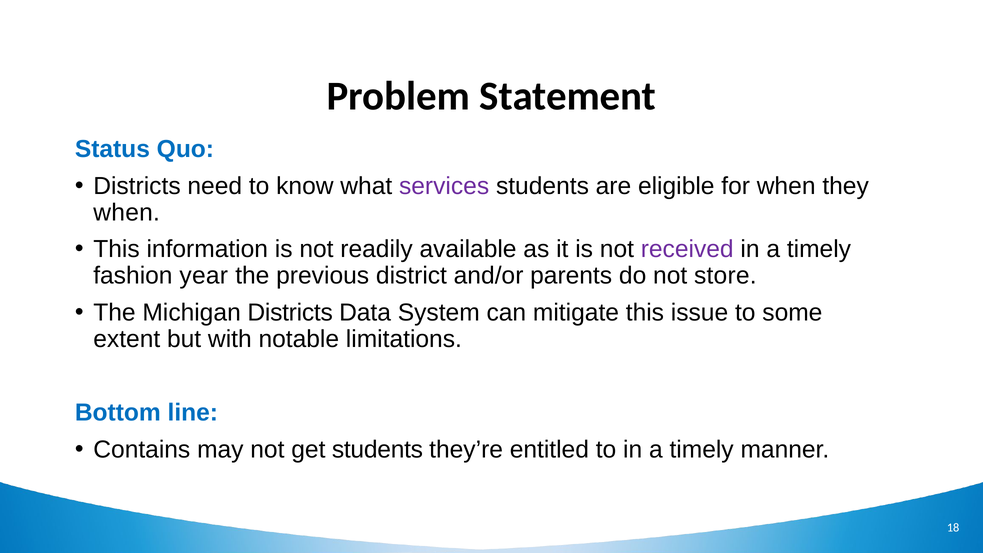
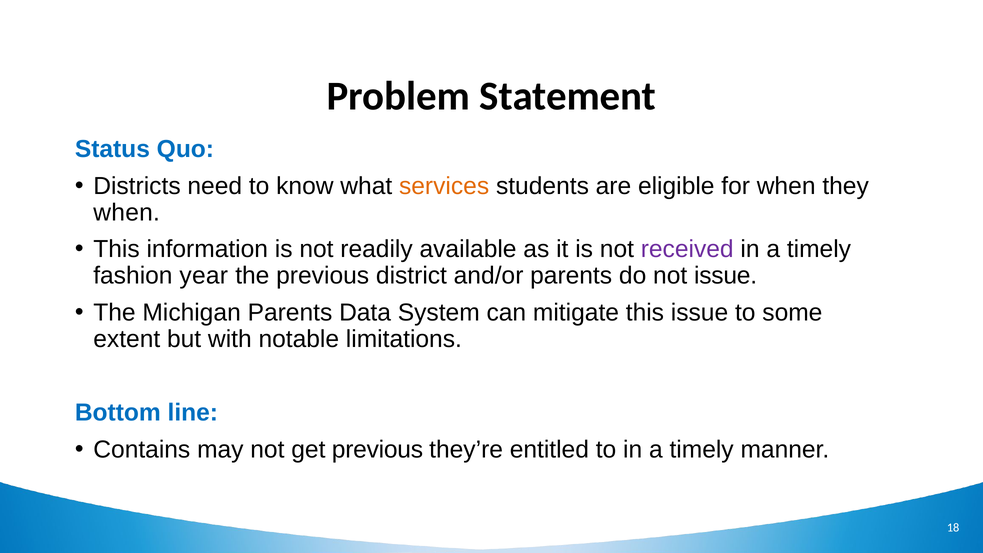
services colour: purple -> orange (444, 186)
not store: store -> issue (726, 276)
Michigan Districts: Districts -> Parents (290, 313)
get students: students -> previous (377, 449)
